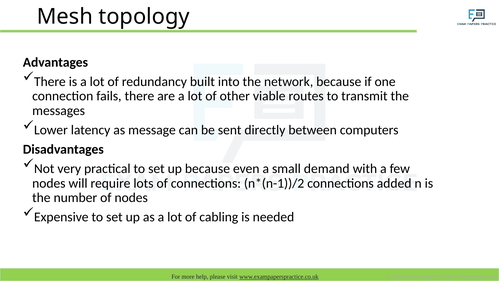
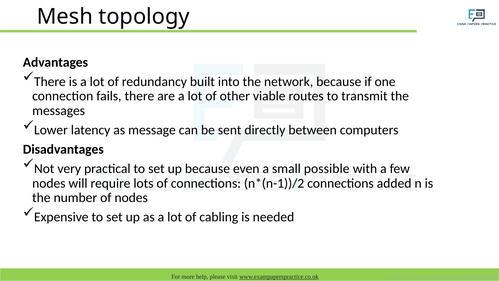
demand: demand -> possible (327, 168)
